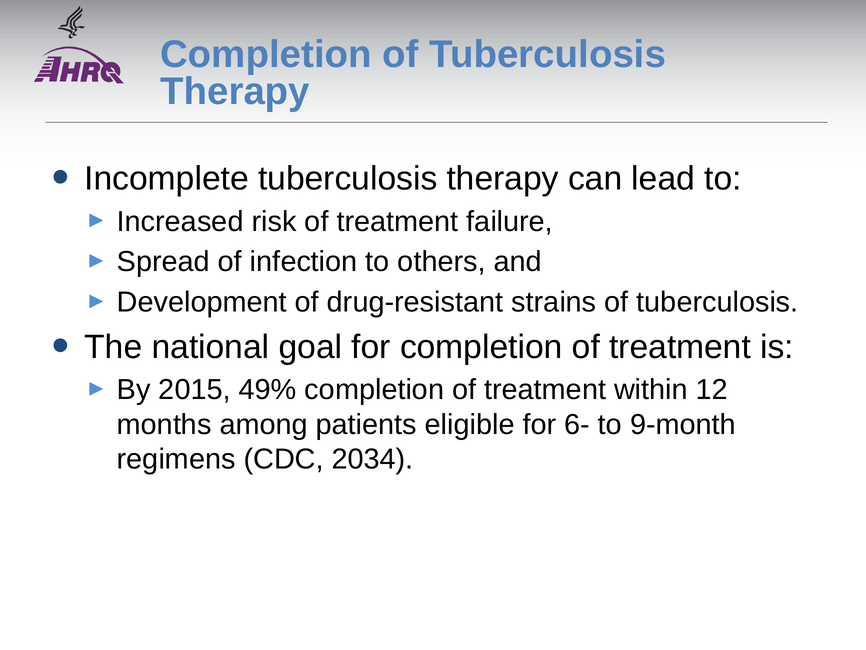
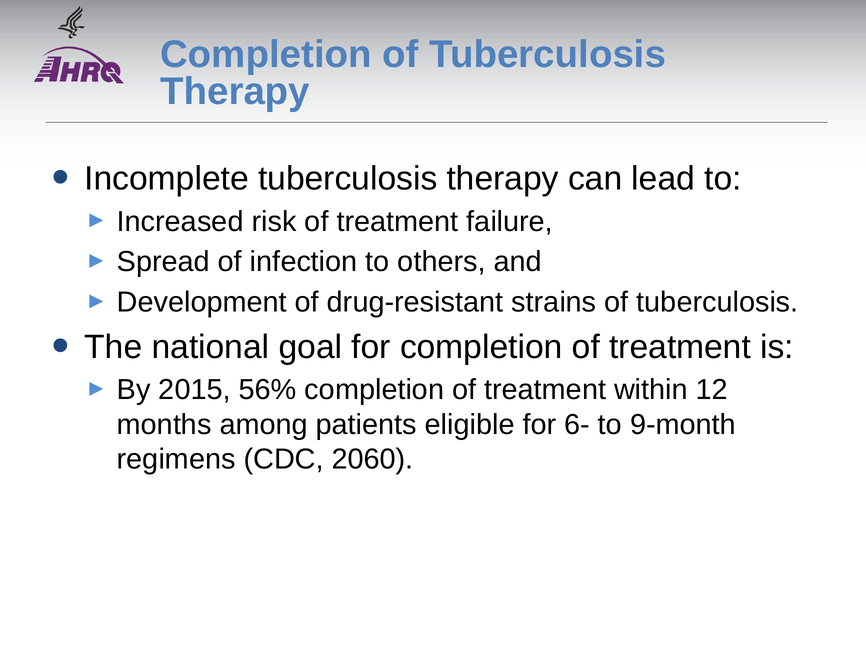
49%: 49% -> 56% (268, 390)
2034: 2034 -> 2060 (373, 459)
